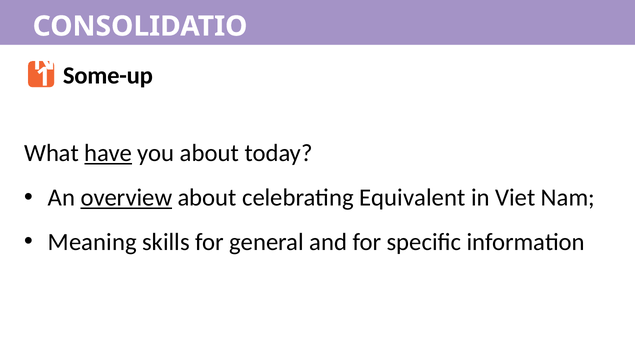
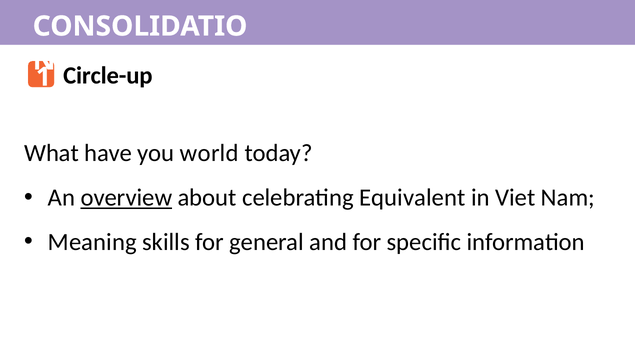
Some-up: Some-up -> Circle-up (108, 76)
have underline: present -> none (108, 153)
you about: about -> world (209, 153)
